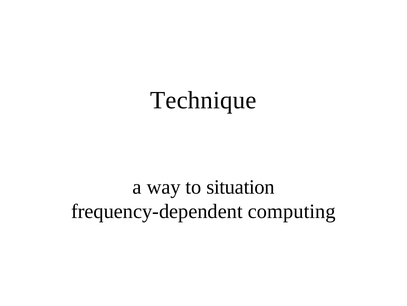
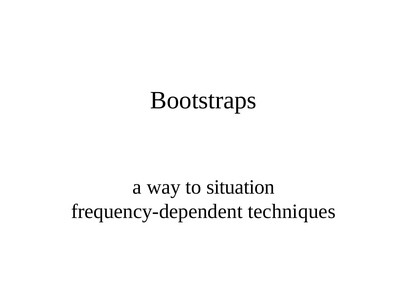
Technique: Technique -> Bootstraps (203, 100)
computing: computing -> techniques (292, 211)
